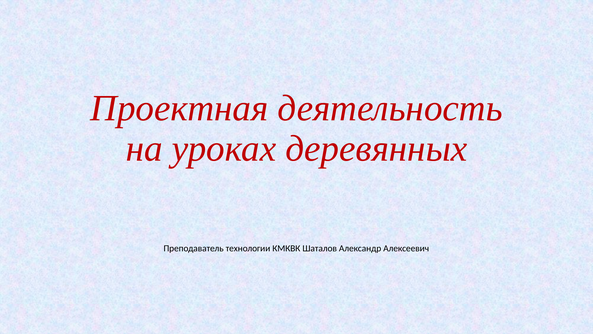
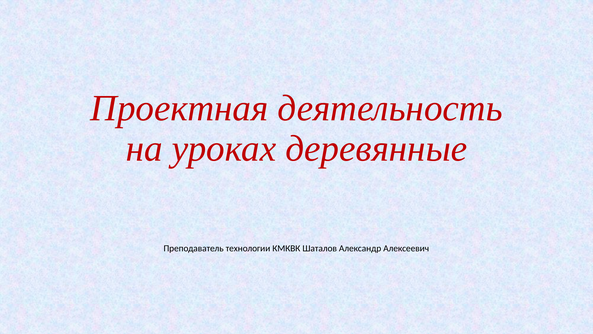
деревянных: деревянных -> деревянные (376, 148)
